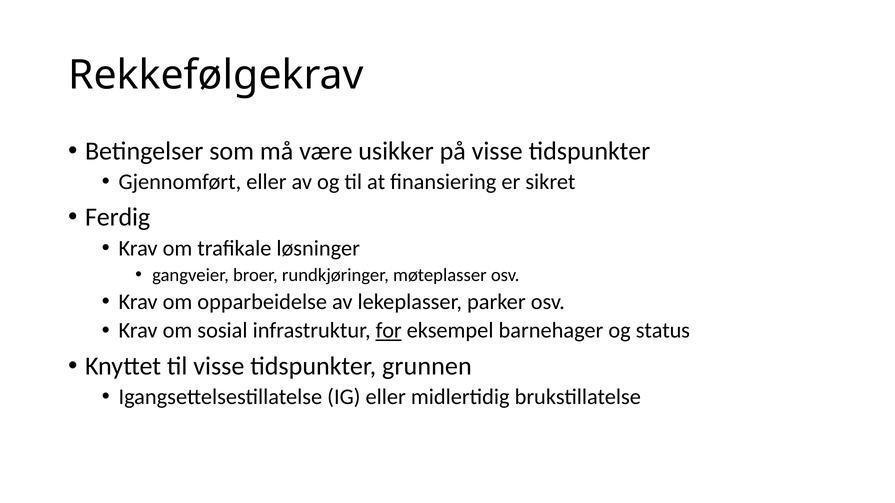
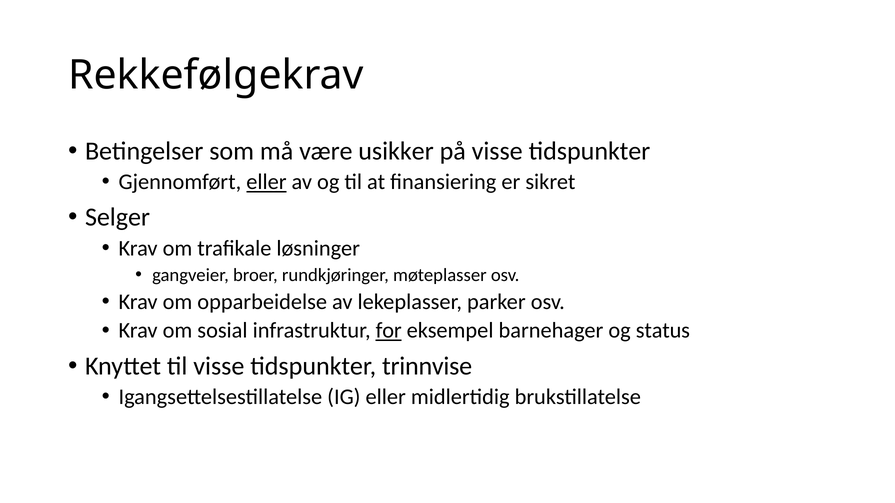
eller underline: none -> present (266, 182)
Ferdig: Ferdig -> Selger (118, 218)
grunnen: grunnen -> trinnvise (427, 366)
